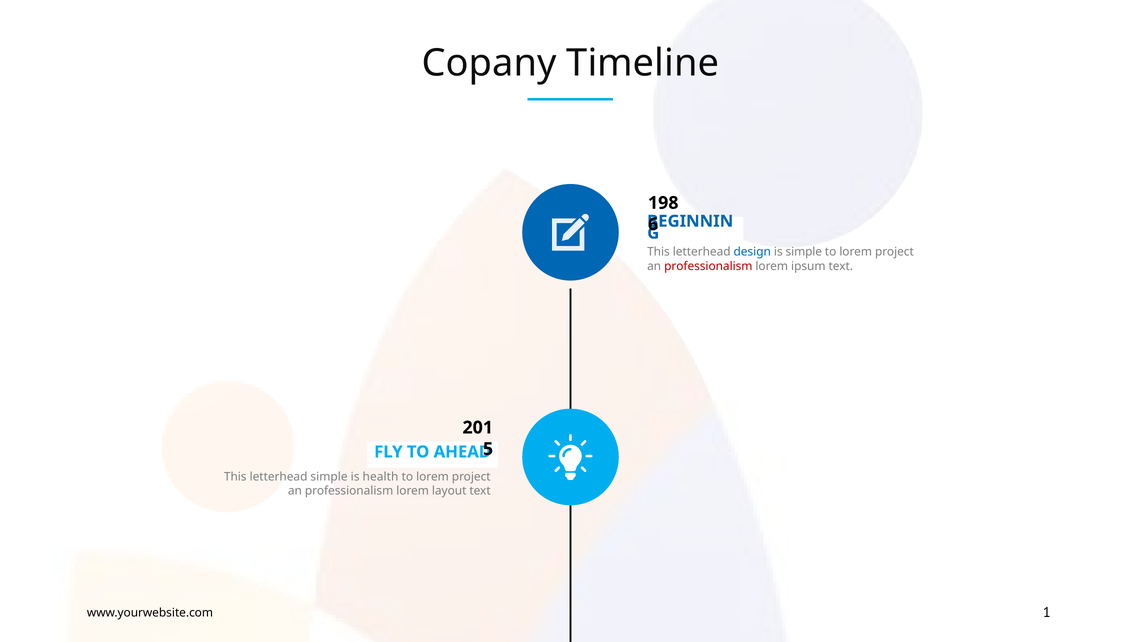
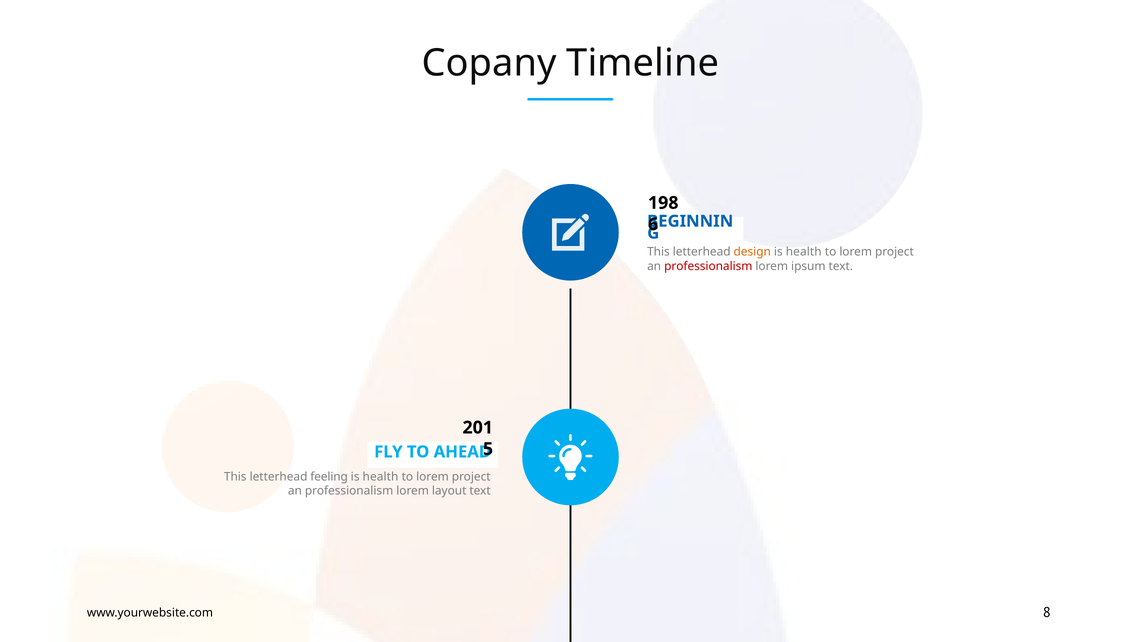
design colour: blue -> orange (752, 252)
simple: simple -> health (804, 252)
letterhead simple: simple -> feeling (329, 477)
1: 1 -> 8 (1047, 612)
